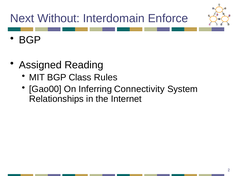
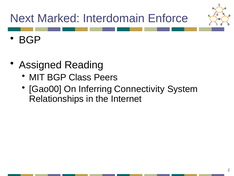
Without: Without -> Marked (59, 18)
Rules: Rules -> Peers (106, 77)
